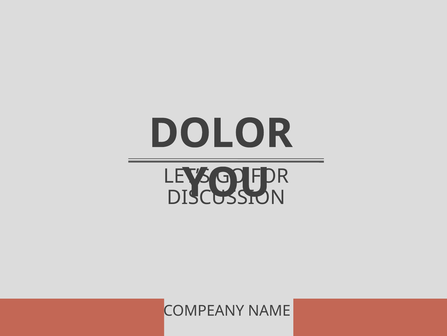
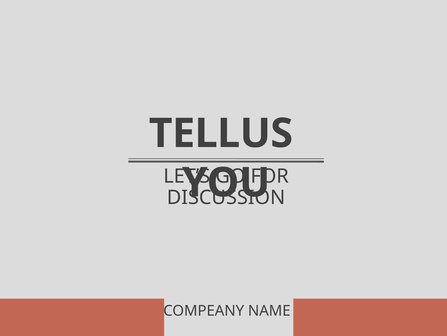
DOLOR: DOLOR -> TELLUS (221, 133)
